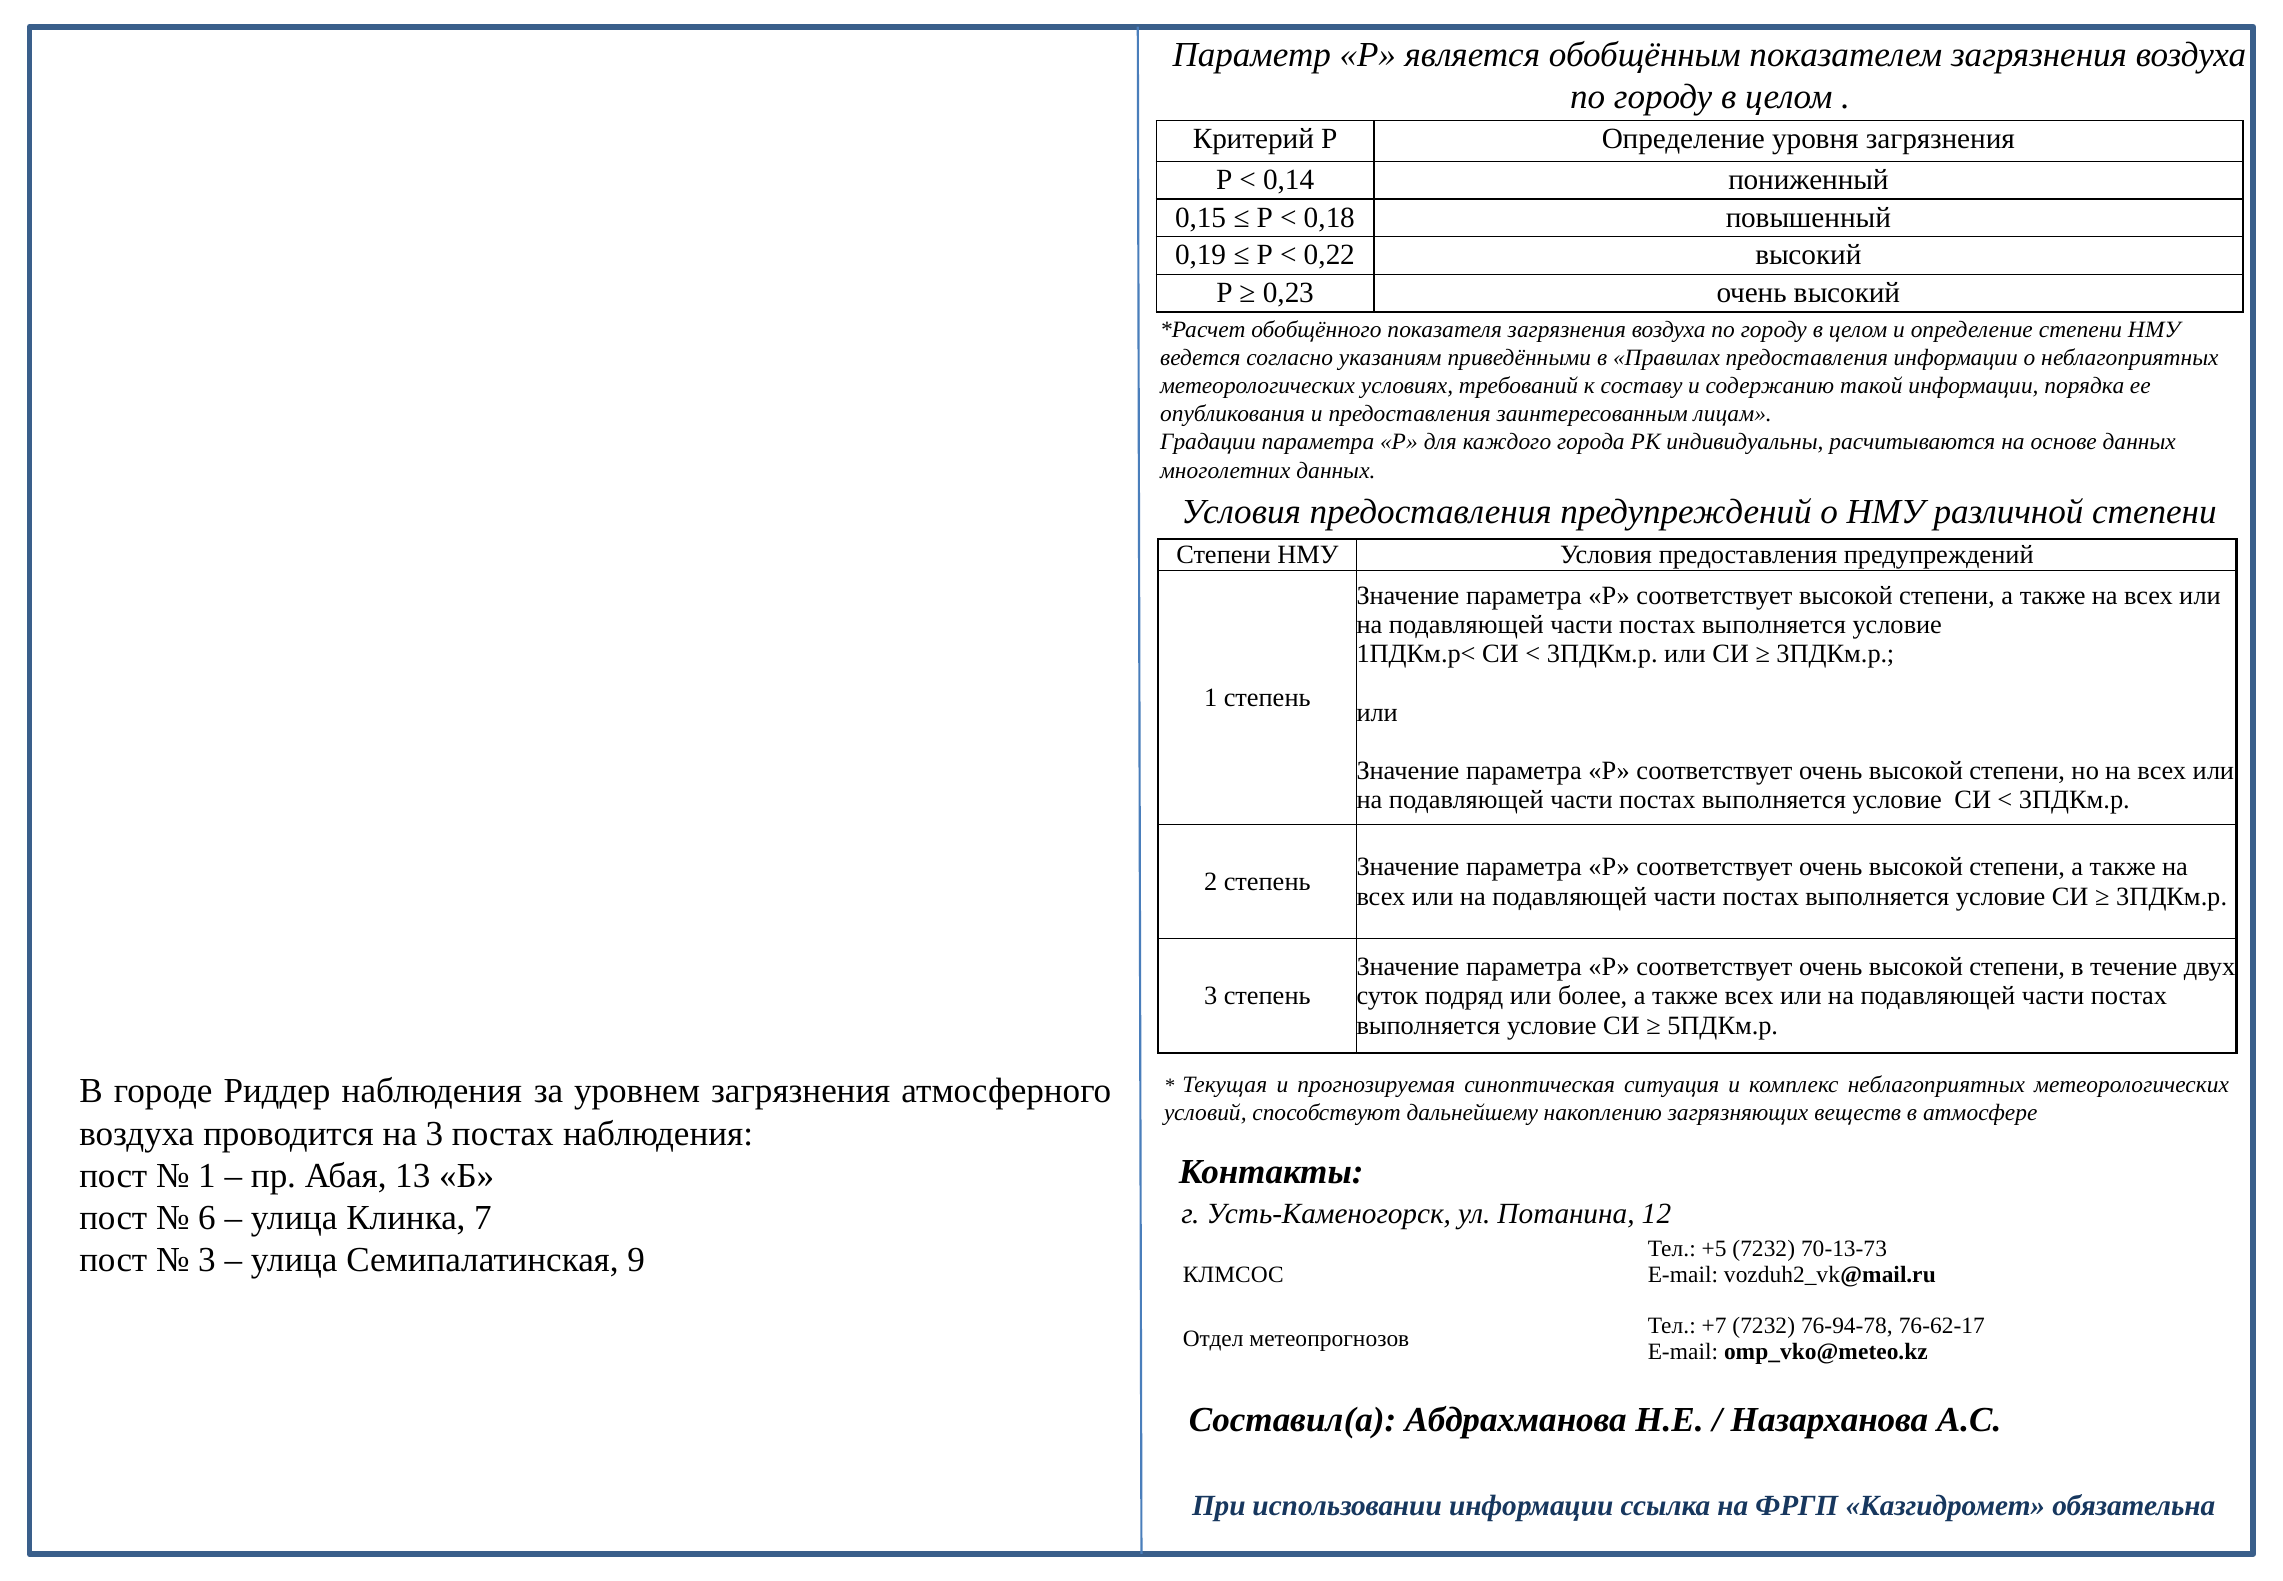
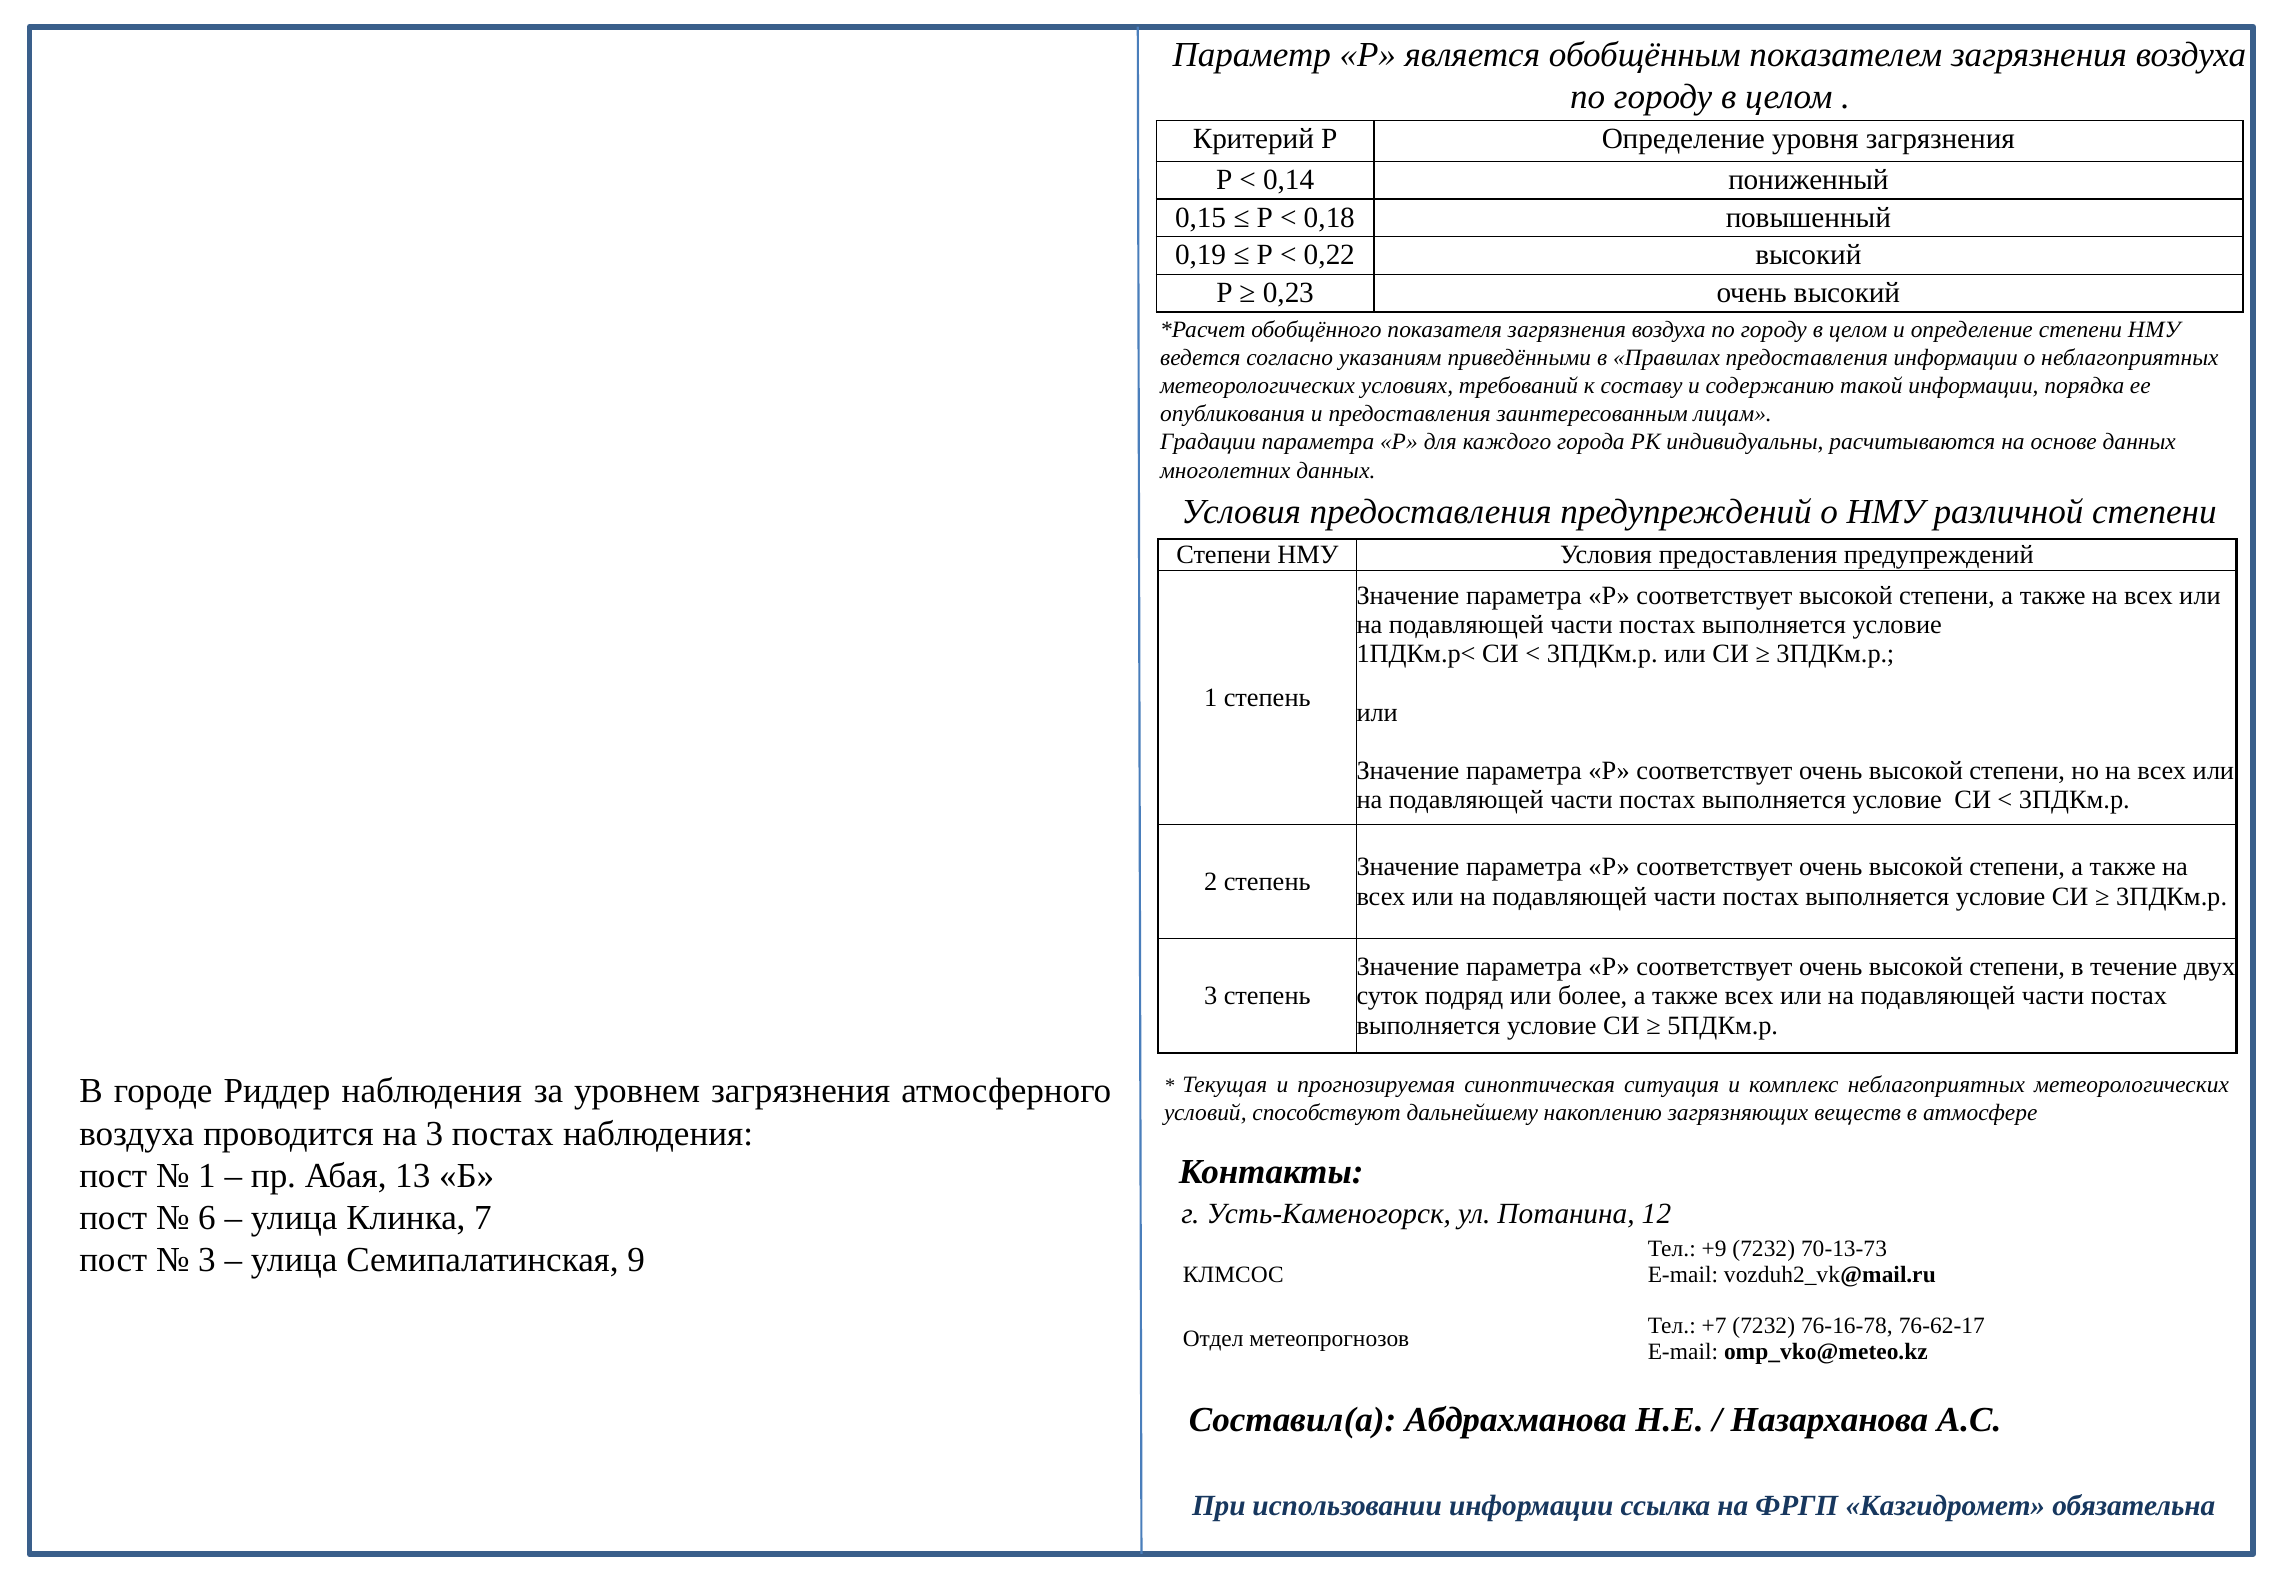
+5: +5 -> +9 (1714, 1248)
76-94-78: 76-94-78 -> 76-16-78 (1847, 1325)
